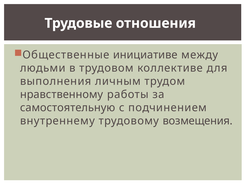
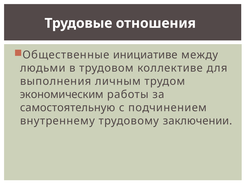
нравственному: нравственному -> экономическим (62, 94)
возмещения: возмещения -> заключении (198, 120)
